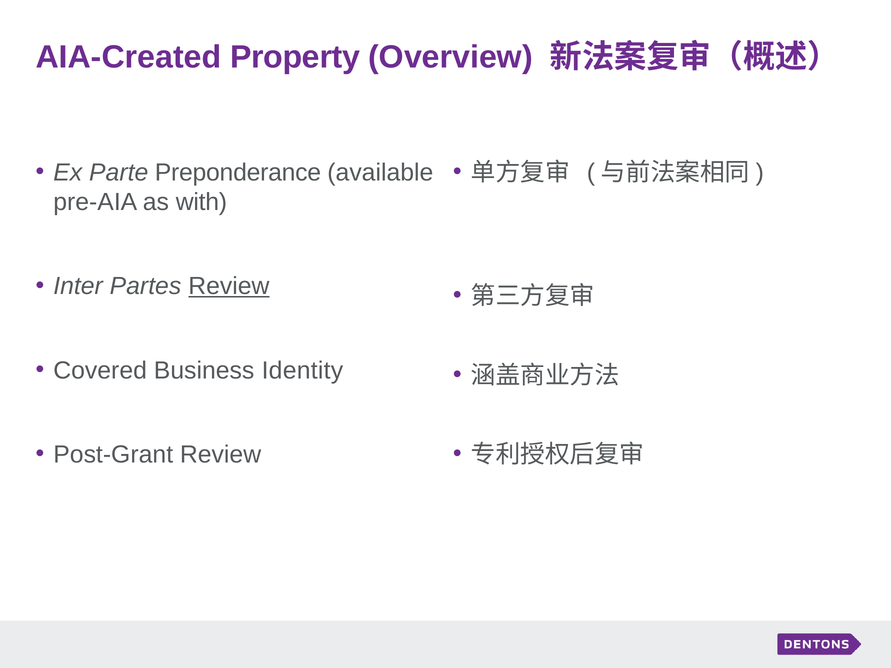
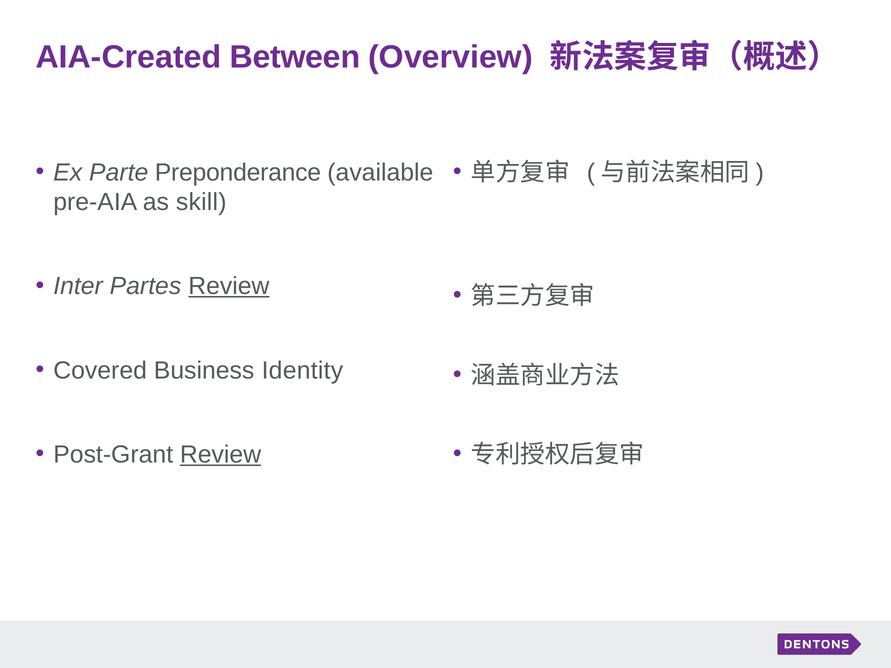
Property: Property -> Between (295, 57)
with: with -> skill (201, 202)
Review underline: none -> present (221, 455)
